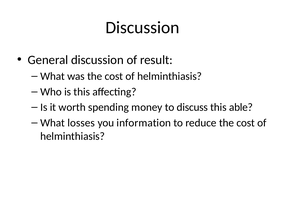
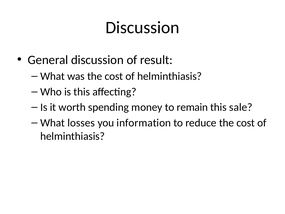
discuss: discuss -> remain (192, 107)
able: able -> sale (241, 107)
